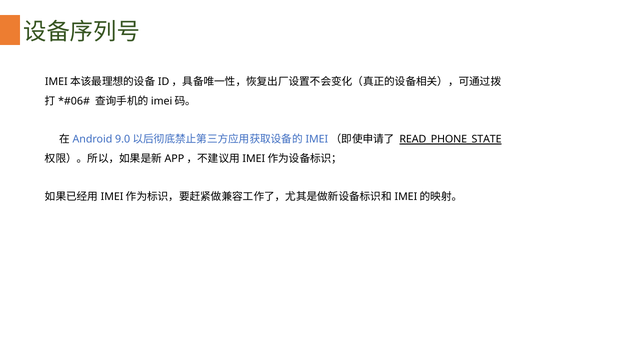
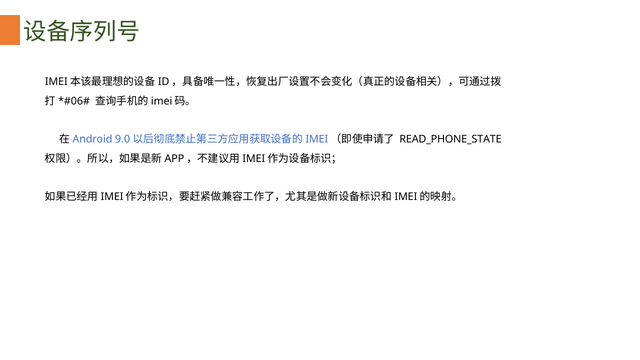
READ_PHONE_STATE underline: present -> none (451, 139)
